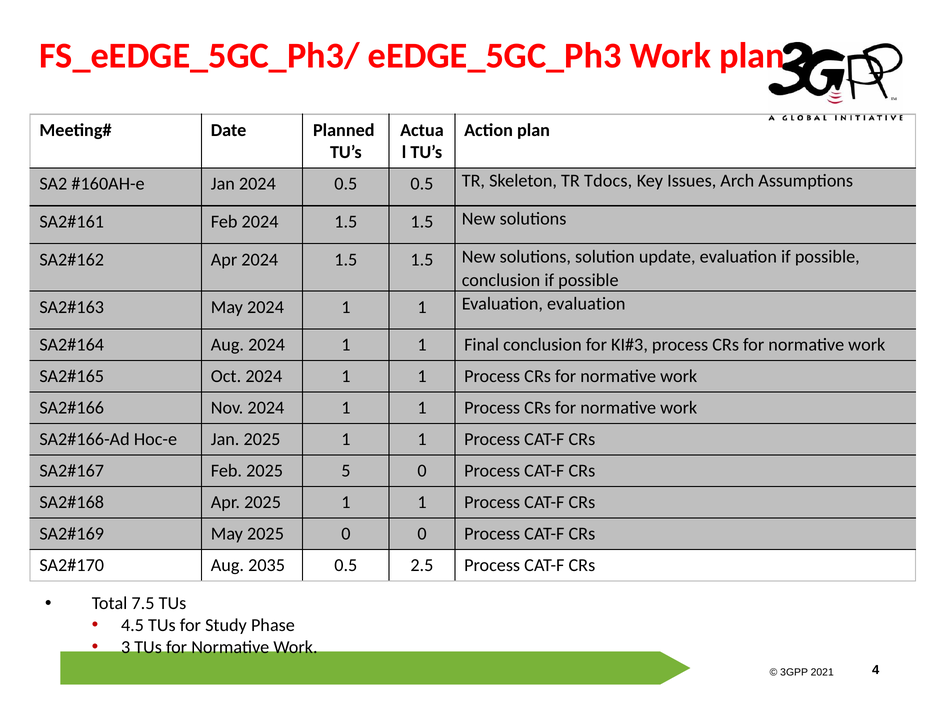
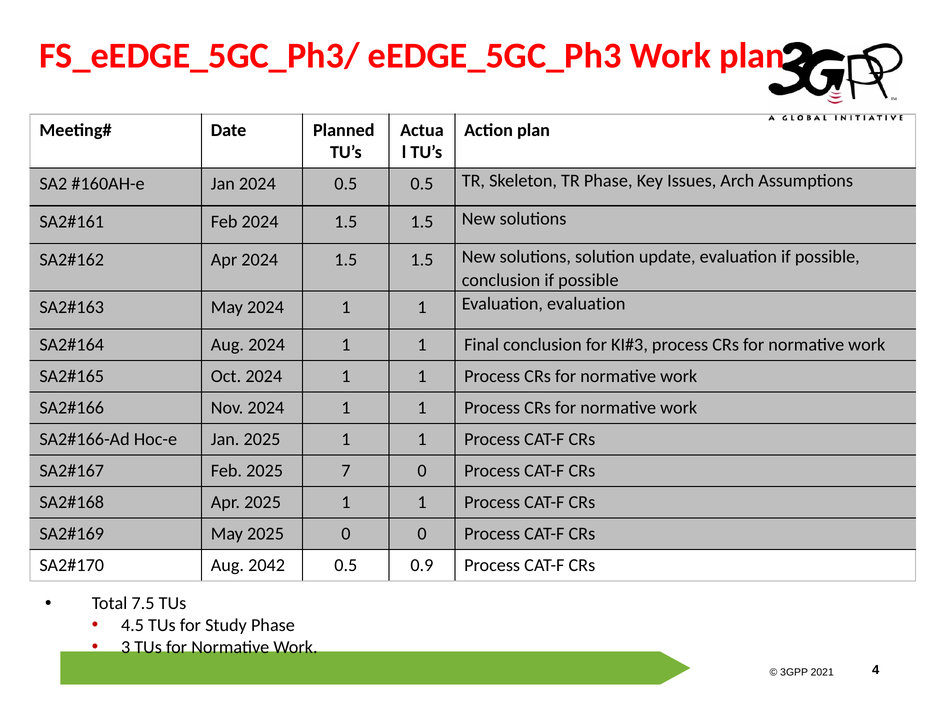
TR Tdocs: Tdocs -> Phase (608, 181)
5: 5 -> 7 (346, 471)
2035: 2035 -> 2042 (267, 565)
2.5: 2.5 -> 0.9 (422, 565)
